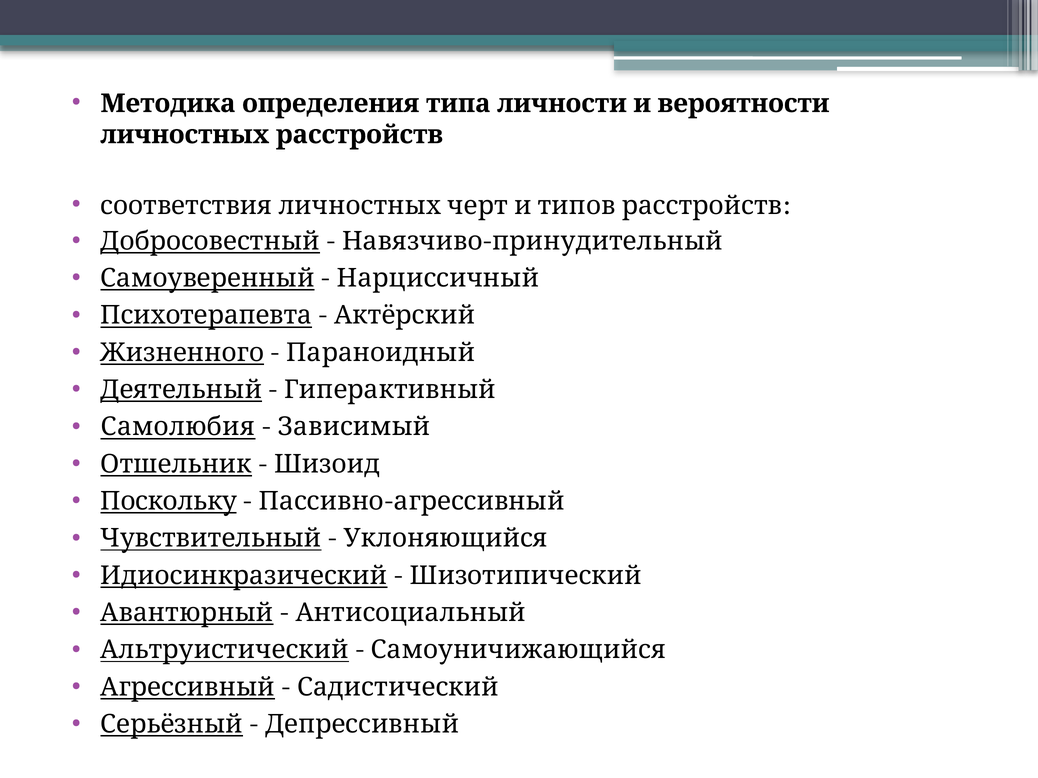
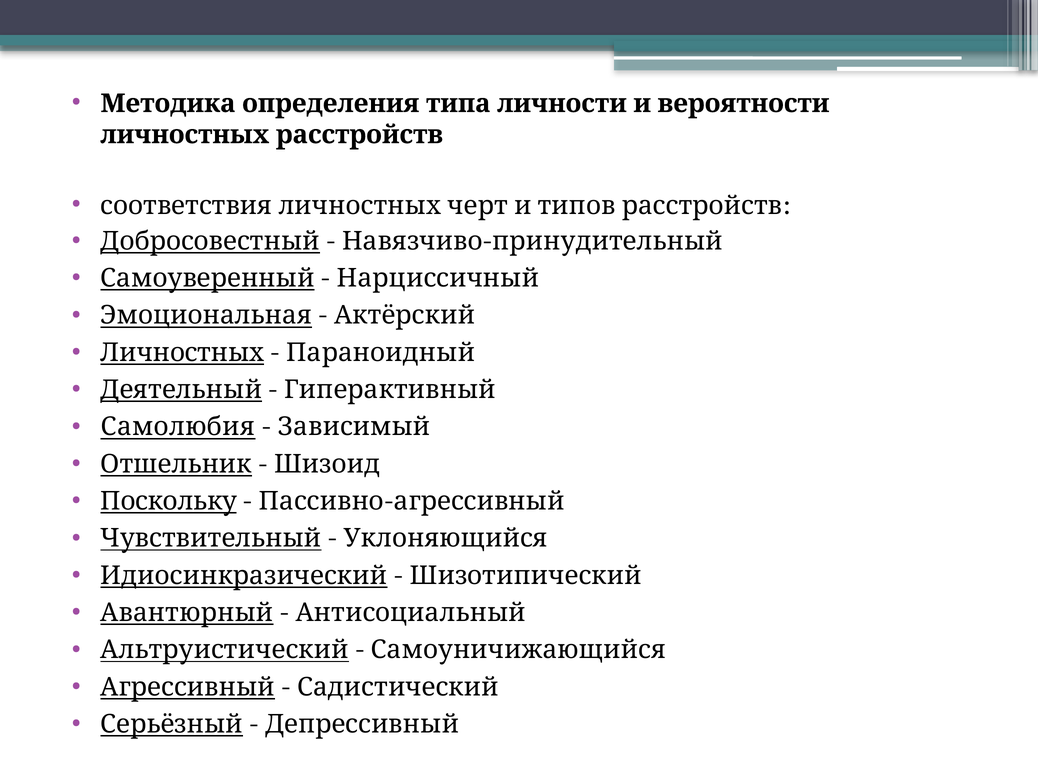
Психотерапевта: Психотерапевта -> Эмоциональная (206, 316)
Жизненного: Жизненного -> Личностных (182, 353)
